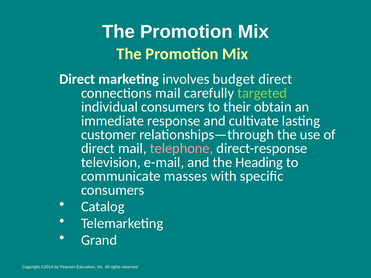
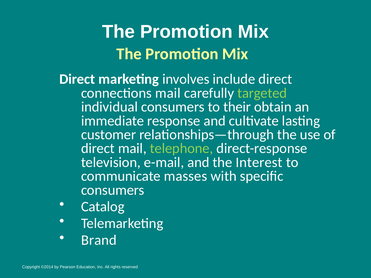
budget: budget -> include (234, 79)
telephone colour: pink -> light green (182, 149)
Heading: Heading -> Interest (259, 162)
Grand: Grand -> Brand (99, 240)
